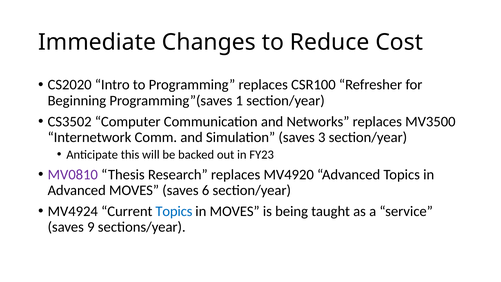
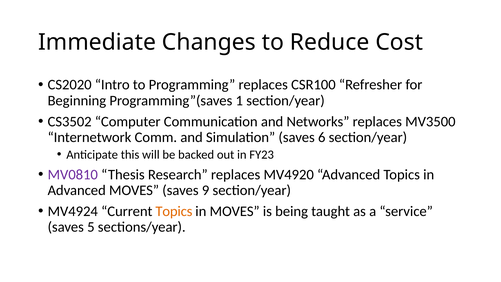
3: 3 -> 6 (322, 137)
6: 6 -> 9 (206, 190)
Topics colour: blue -> orange (174, 211)
9: 9 -> 5 (91, 227)
